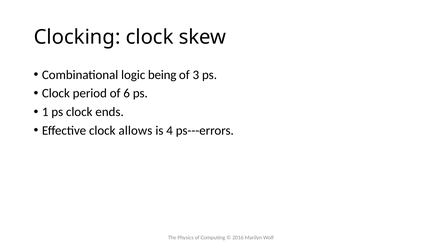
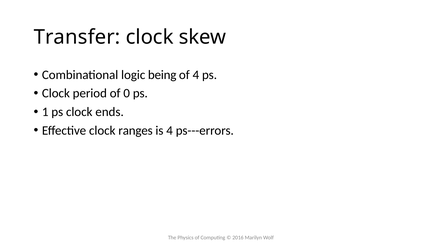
Clocking: Clocking -> Transfer (77, 37)
of 3: 3 -> 4 (196, 75)
6: 6 -> 0 (127, 93)
allows: allows -> ranges (136, 130)
